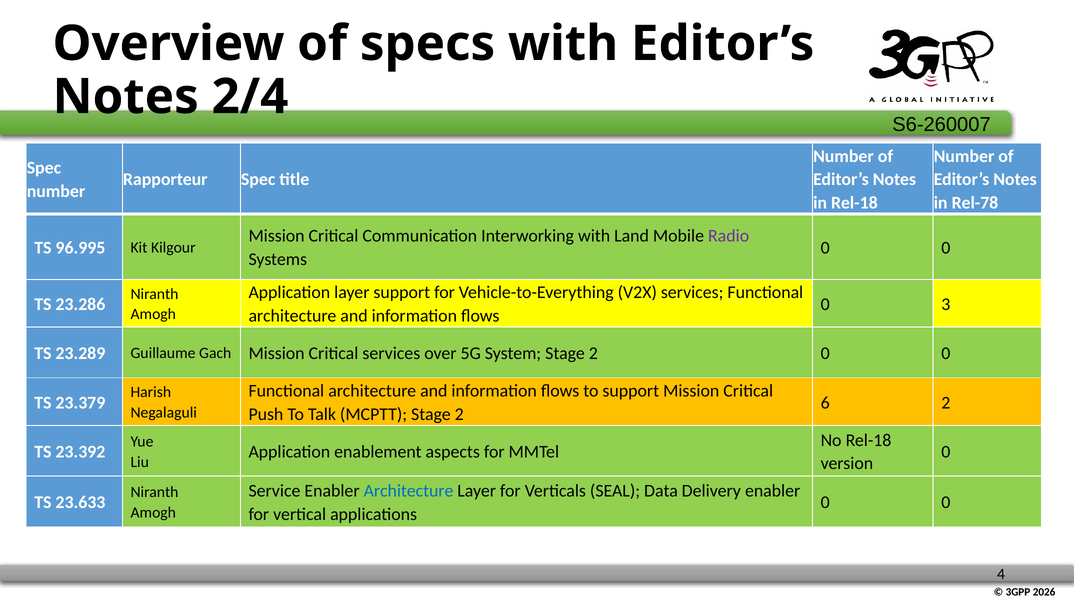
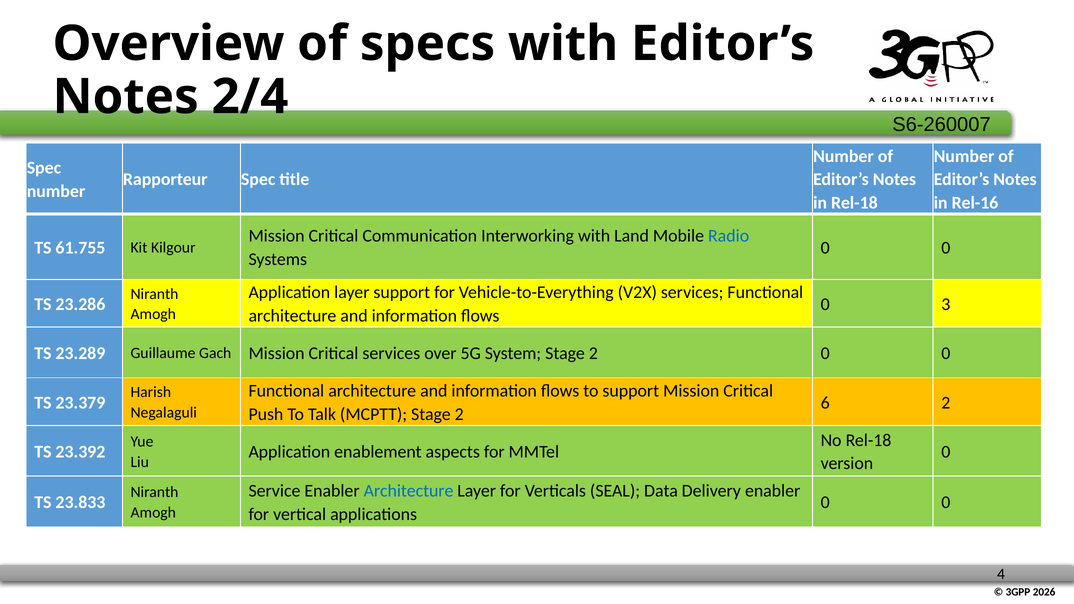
Rel-78: Rel-78 -> Rel-16 (975, 203)
Radio colour: purple -> blue (729, 236)
96.995: 96.995 -> 61.755 (80, 248)
23.633: 23.633 -> 23.833 (80, 503)
